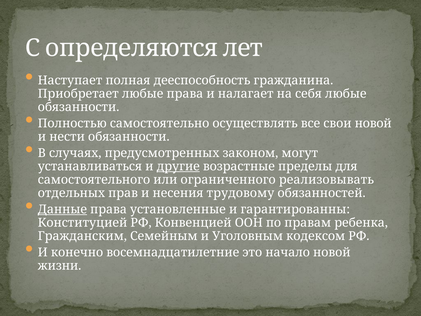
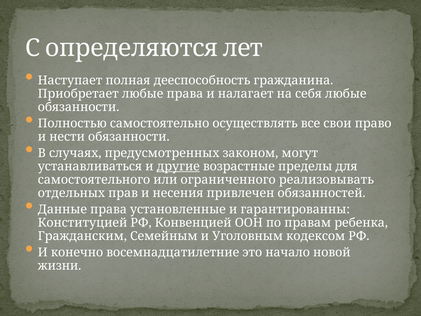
свои новой: новой -> право (373, 123)
трудовому: трудовому -> привлечен (241, 193)
Данные underline: present -> none (62, 209)
